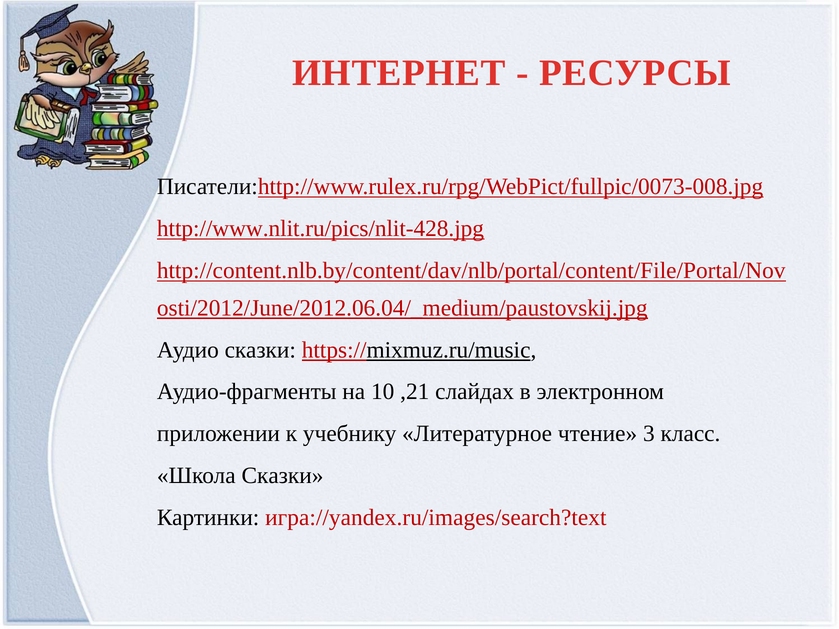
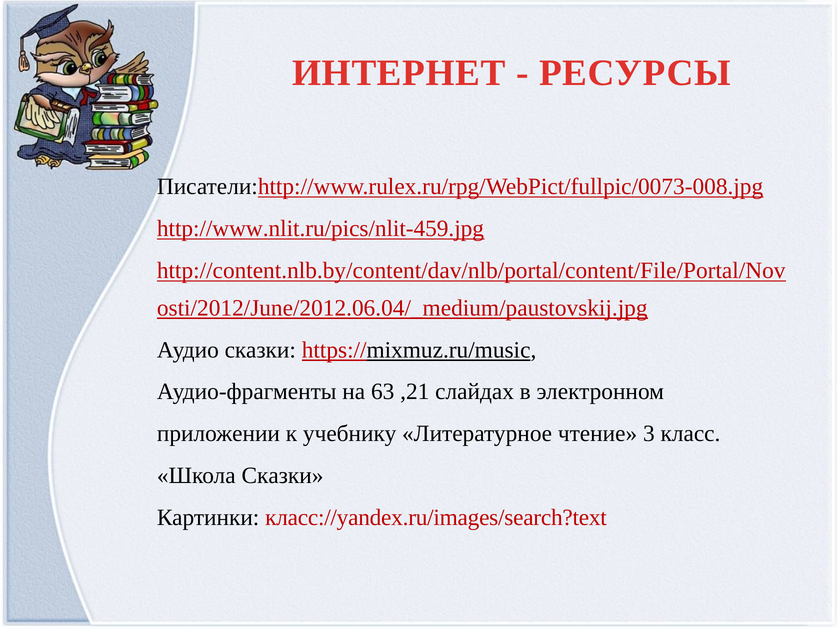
http://www.nlit.ru/pics/nlit-428.jpg: http://www.nlit.ru/pics/nlit-428.jpg -> http://www.nlit.ru/pics/nlit-459.jpg (320, 229)
10: 10 -> 63 (383, 392)
игра://yandex.ru/images/search?text: игра://yandex.ru/images/search?text -> класс://yandex.ru/images/search?text (436, 518)
